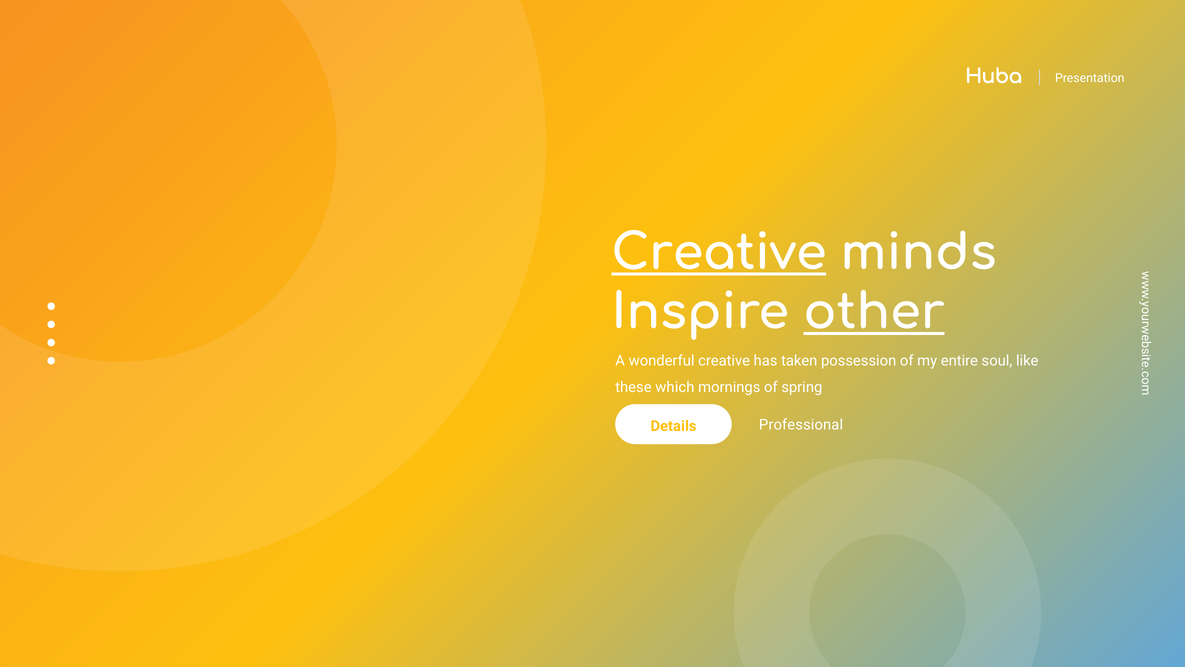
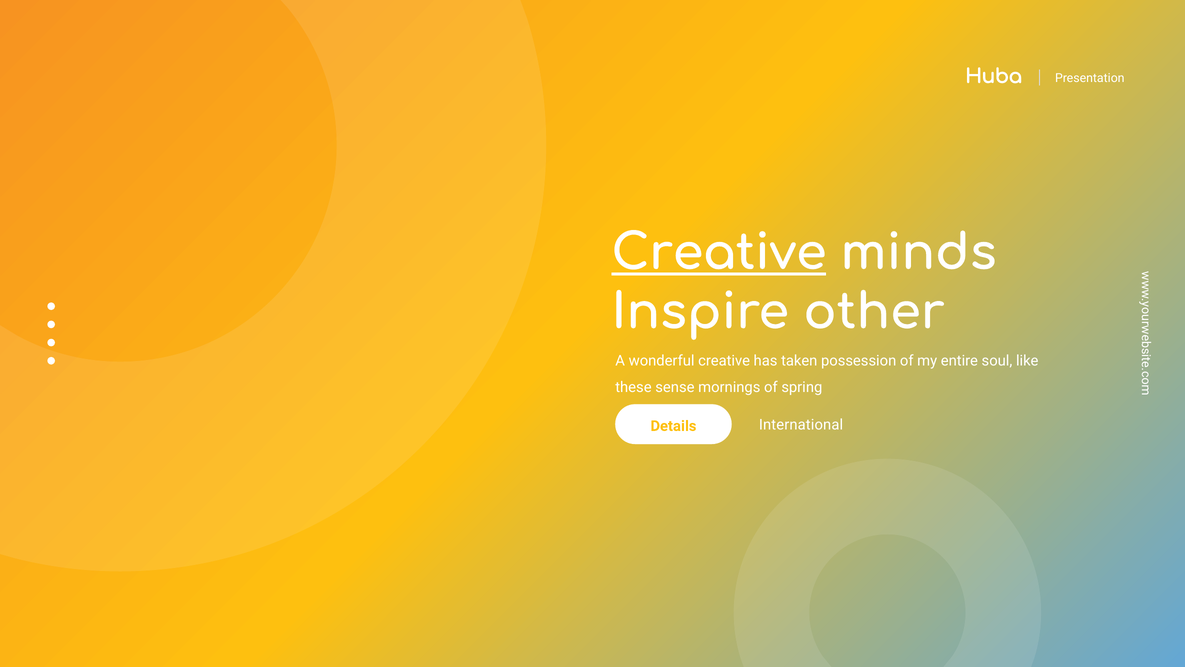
other underline: present -> none (874, 312)
which: which -> sense (675, 387)
Professional: Professional -> International (801, 425)
